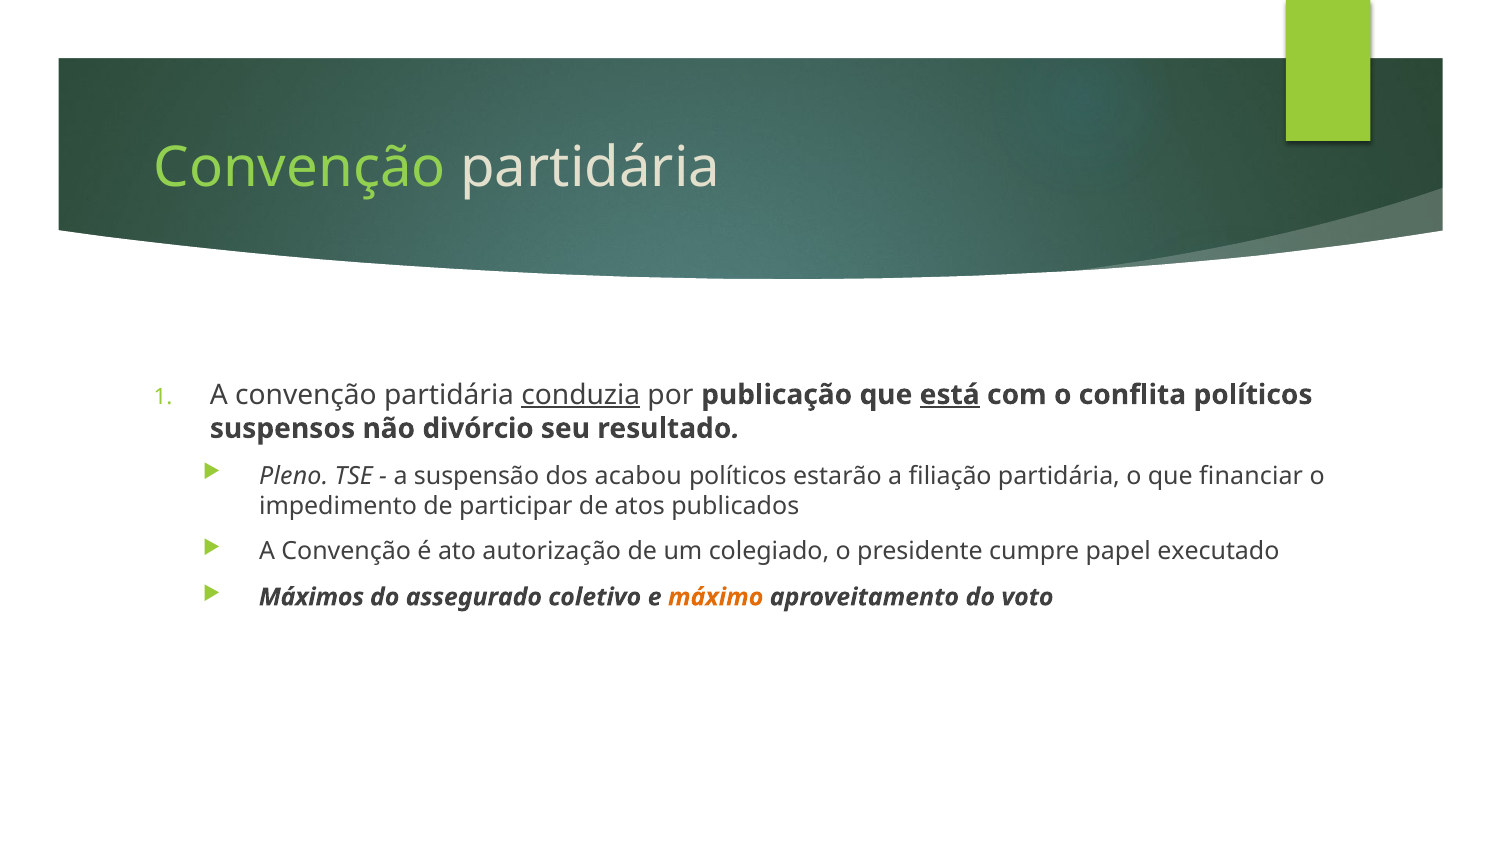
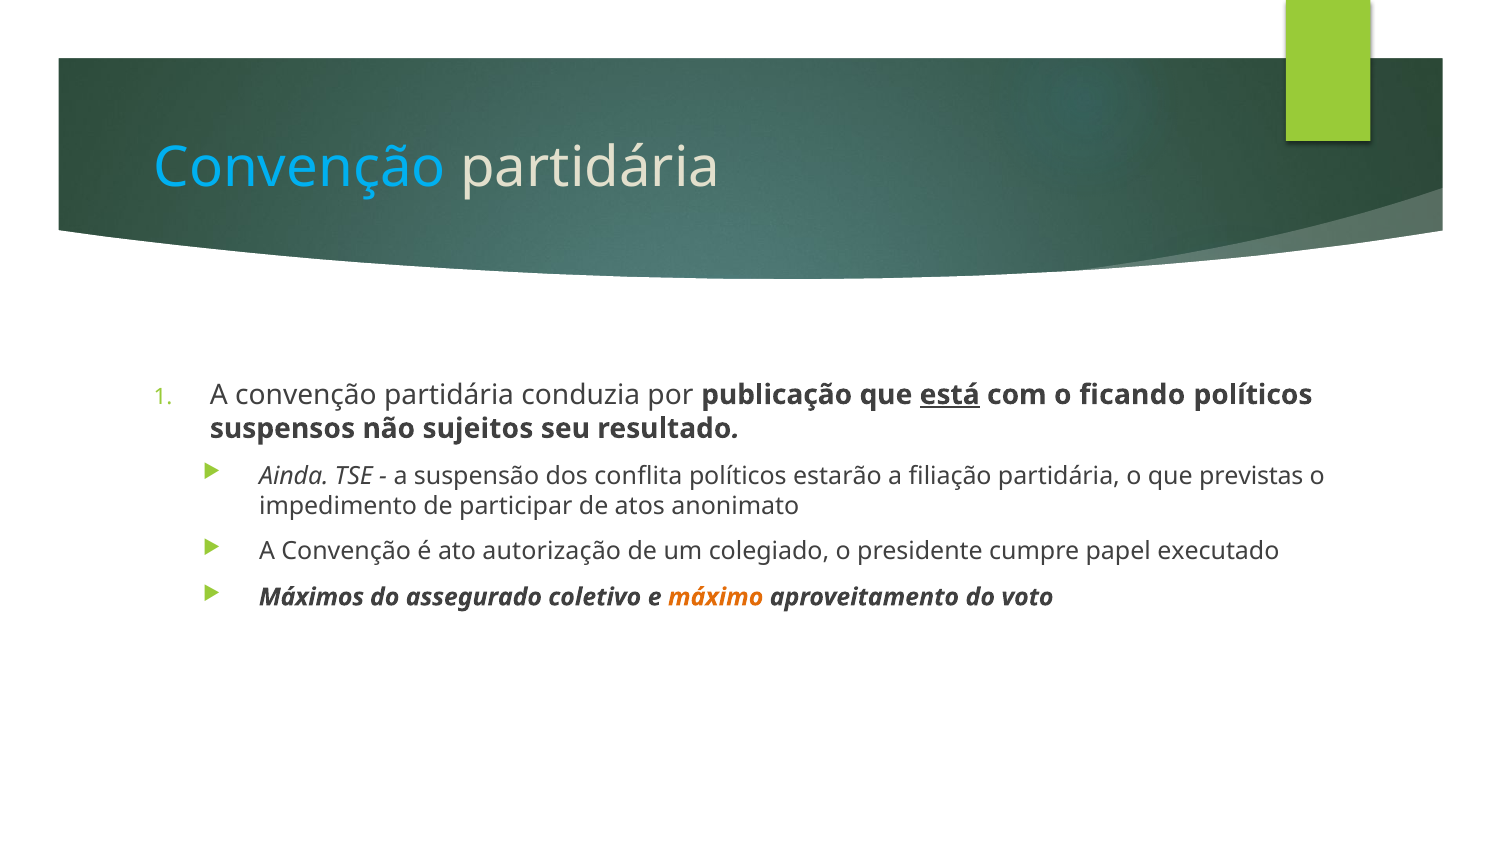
Convenção colour: light green -> light blue (300, 167)
conduzia underline: present -> none (581, 395)
conflita: conflita -> ficando (1132, 395)
divórcio: divórcio -> sujeitos (478, 428)
Pleno: Pleno -> Ainda (294, 476)
acabou: acabou -> conflita (638, 476)
financiar: financiar -> previstas (1251, 476)
publicados: publicados -> anonimato (735, 506)
